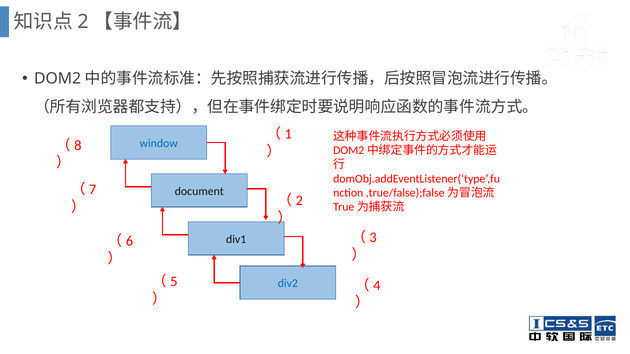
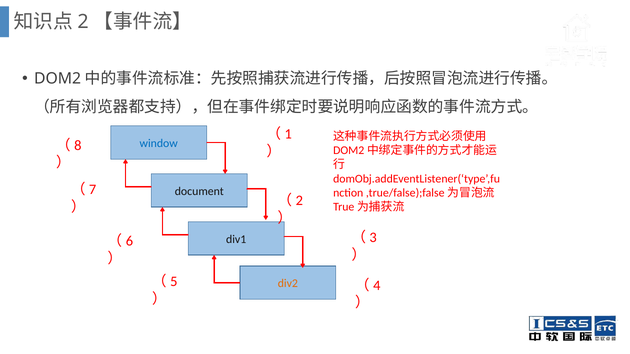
div2 colour: blue -> orange (288, 284)
